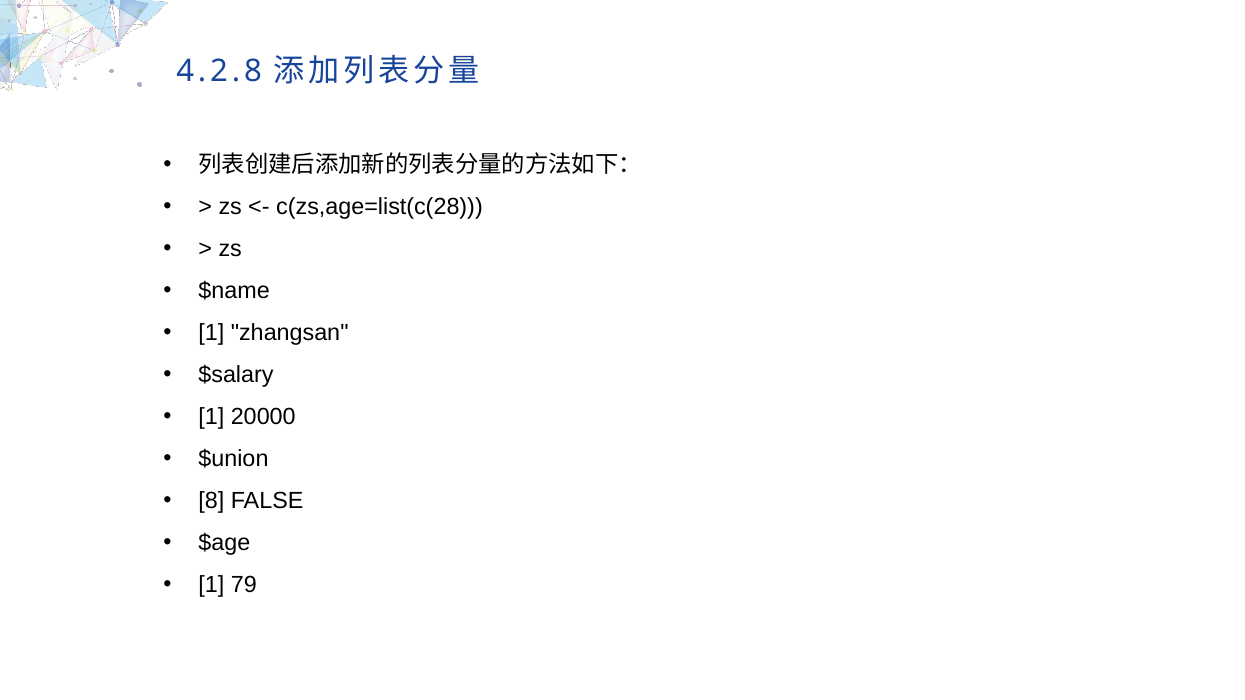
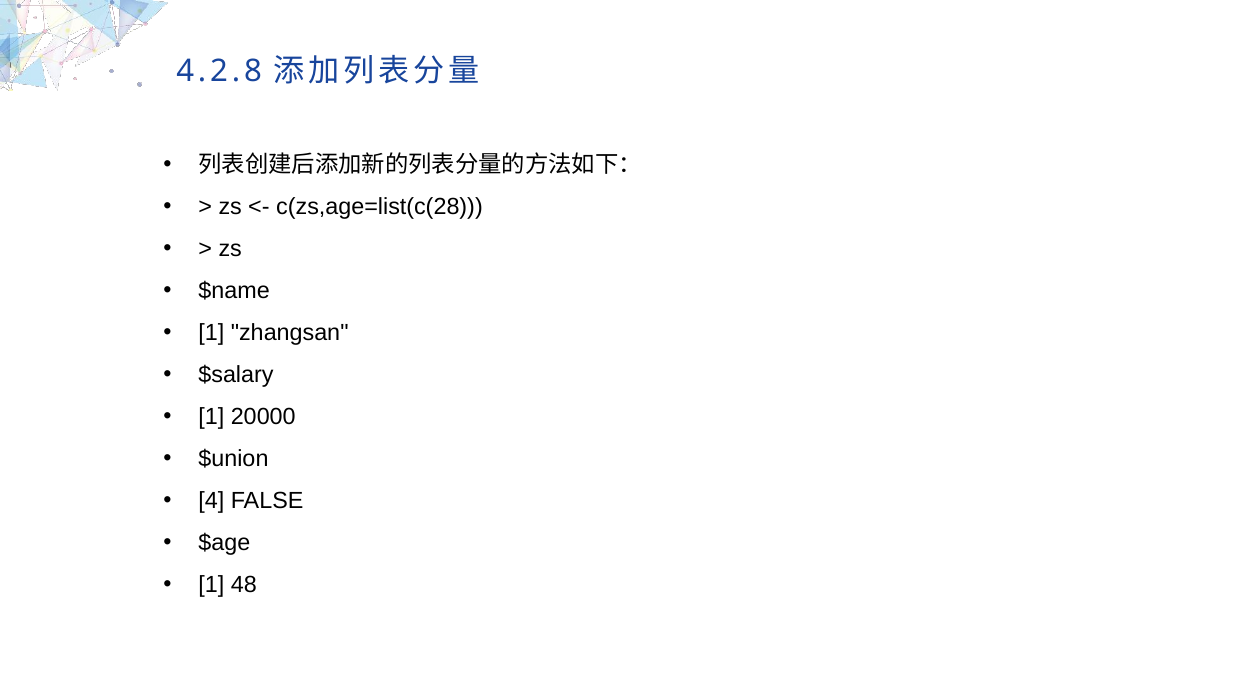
8: 8 -> 4 (211, 501)
79: 79 -> 48 (244, 585)
